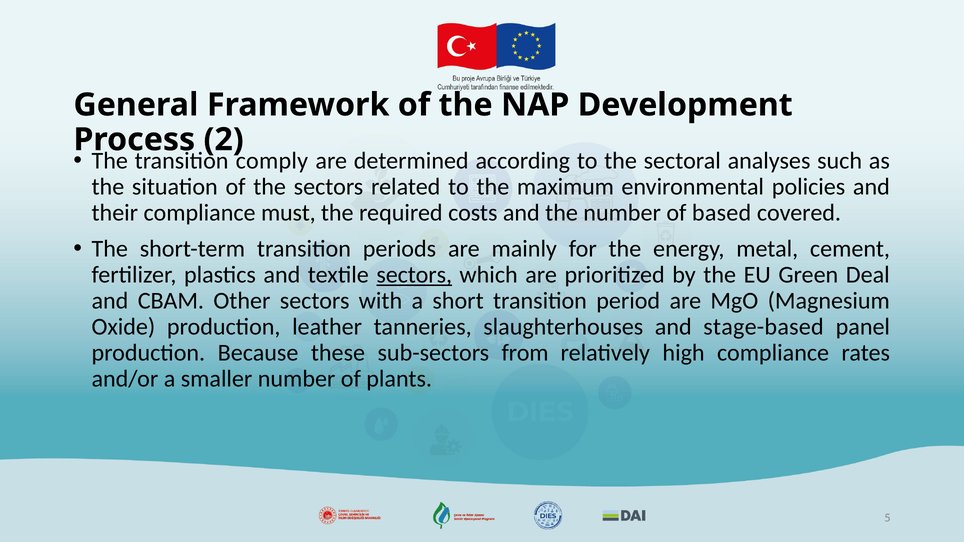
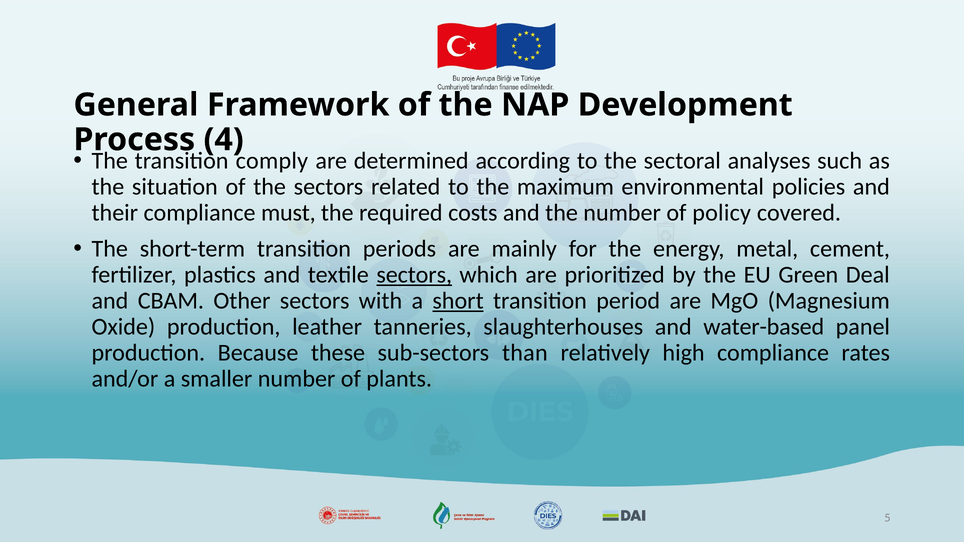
2: 2 -> 4 (224, 140)
based: based -> policy (722, 213)
short underline: none -> present (458, 301)
stage-based: stage-based -> water-based (764, 327)
from: from -> than (525, 353)
